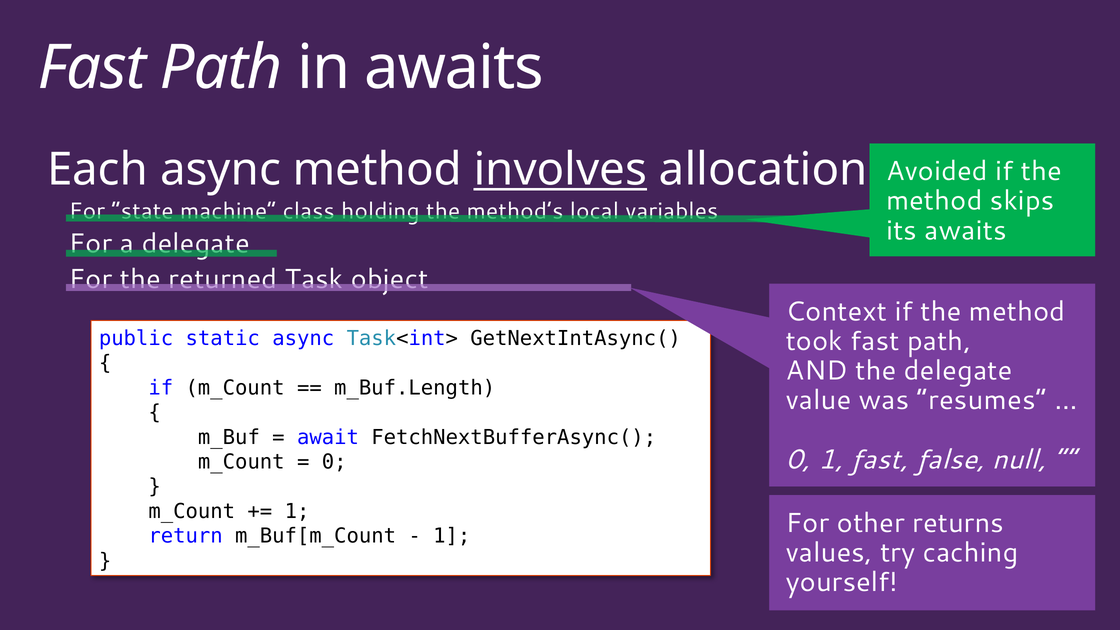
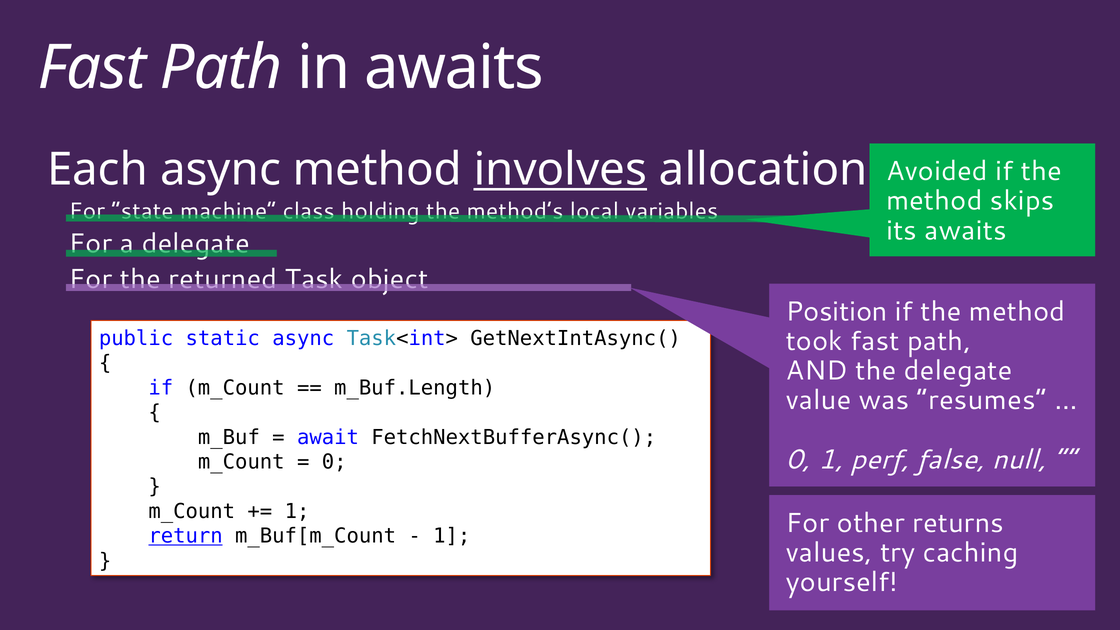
Context: Context -> Position (837, 311)
1 fast: fast -> perf (880, 460)
return underline: none -> present (186, 536)
